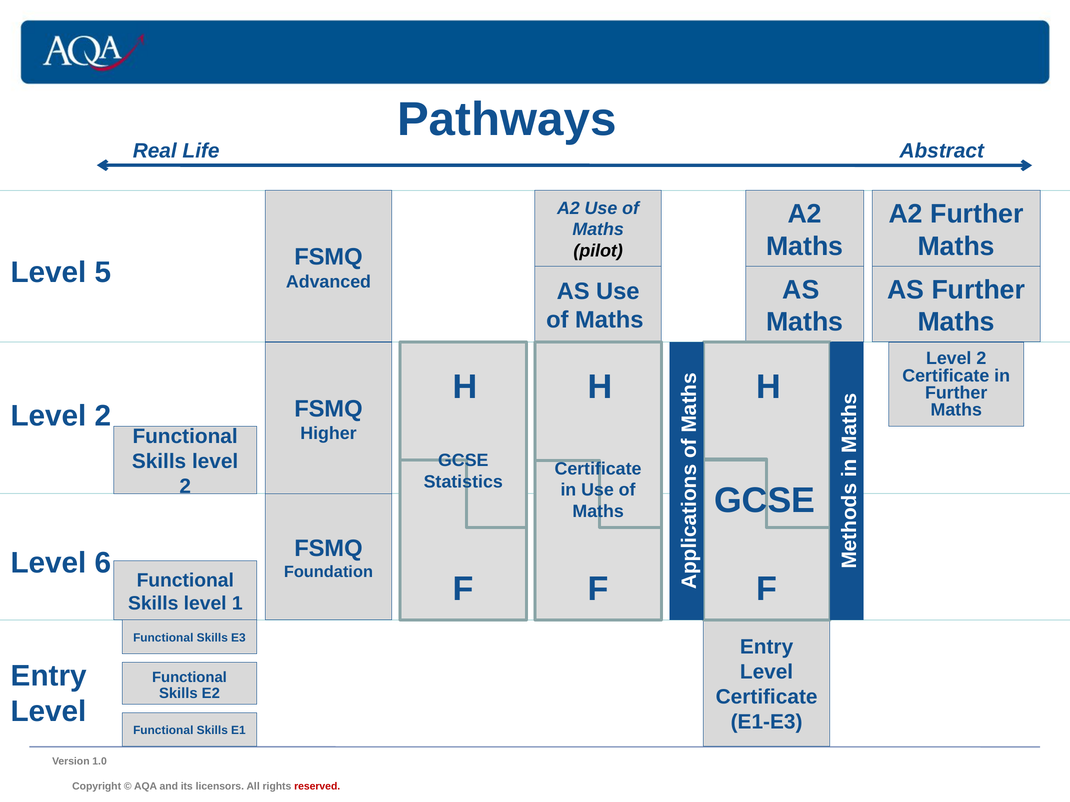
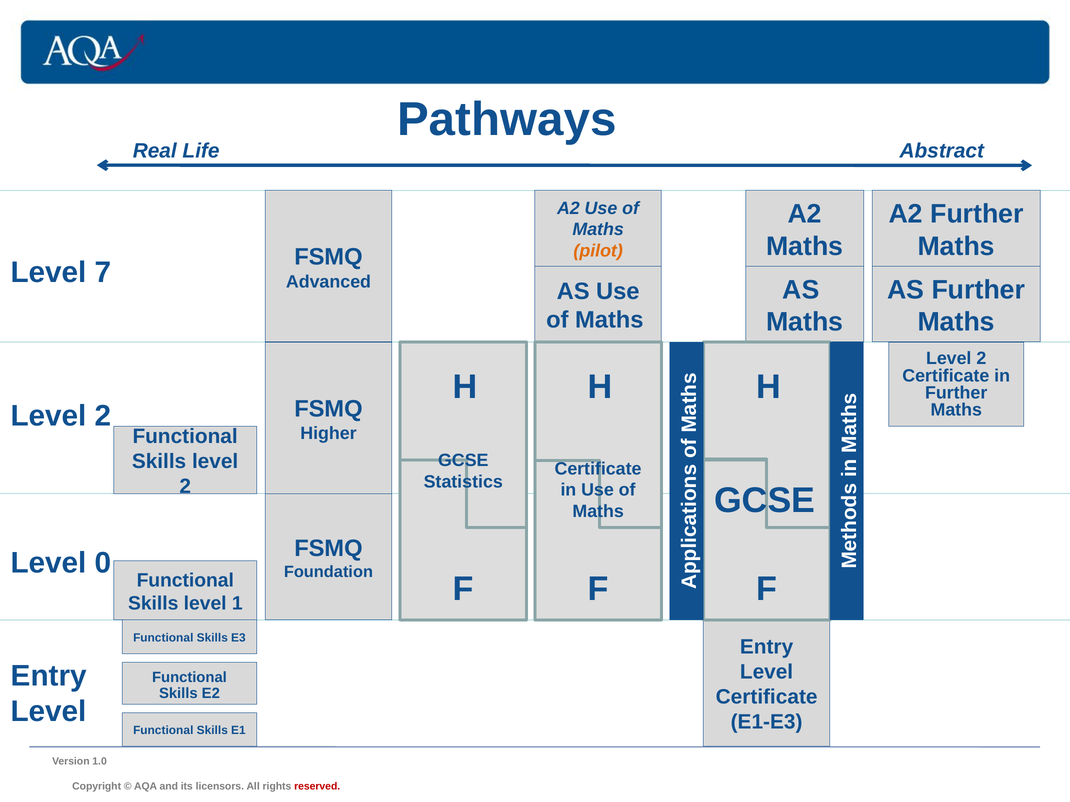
pilot colour: black -> orange (598, 251)
5: 5 -> 7 (103, 273)
6: 6 -> 0 (103, 563)
